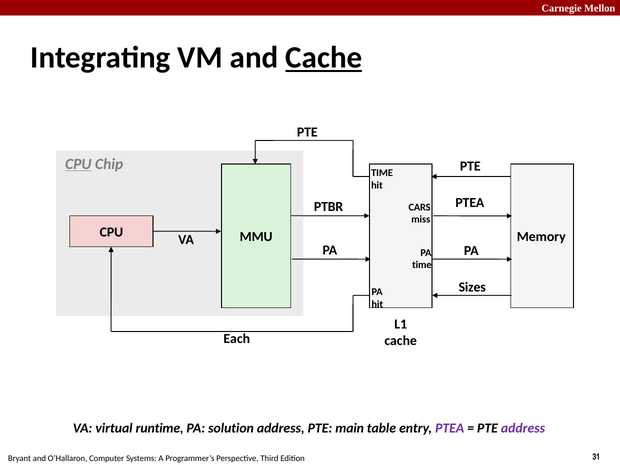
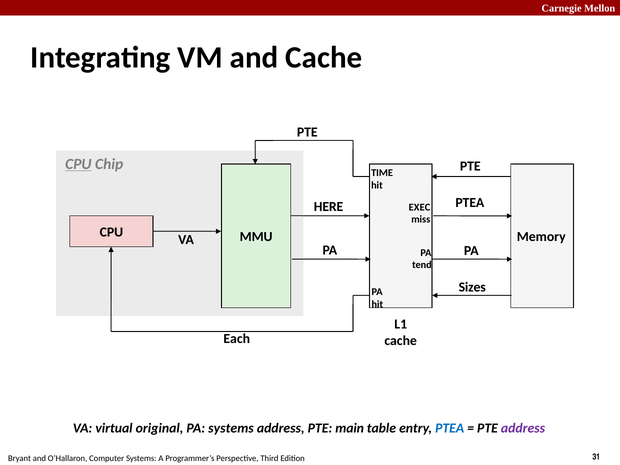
Cache underline: present -> none (324, 58)
PTBR: PTBR -> HERE (329, 207)
CARS: CARS -> EXEC (419, 207)
time: time -> tend (422, 265)
runtime: runtime -> original (160, 428)
PA solution: solution -> systems (231, 428)
PTEA colour: purple -> blue (450, 428)
